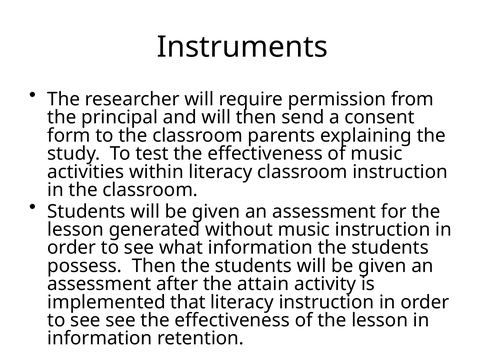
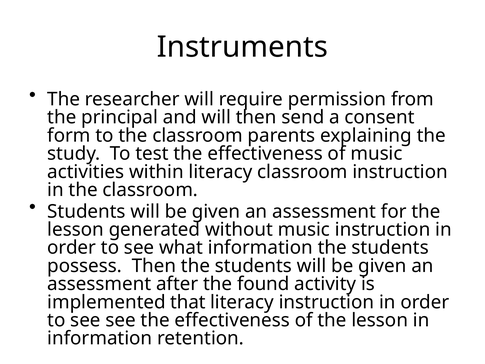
attain: attain -> found (263, 284)
